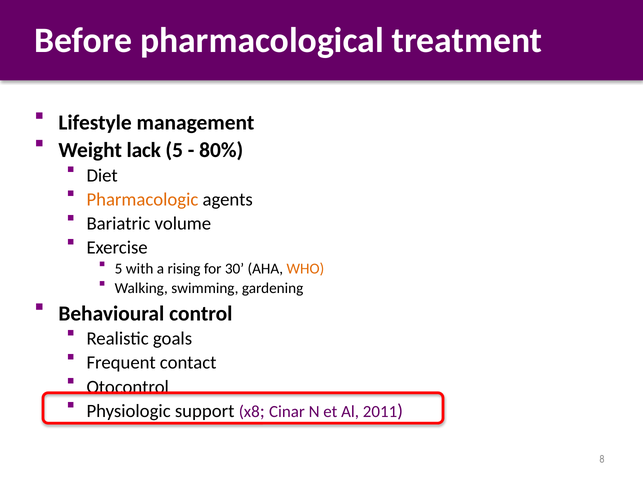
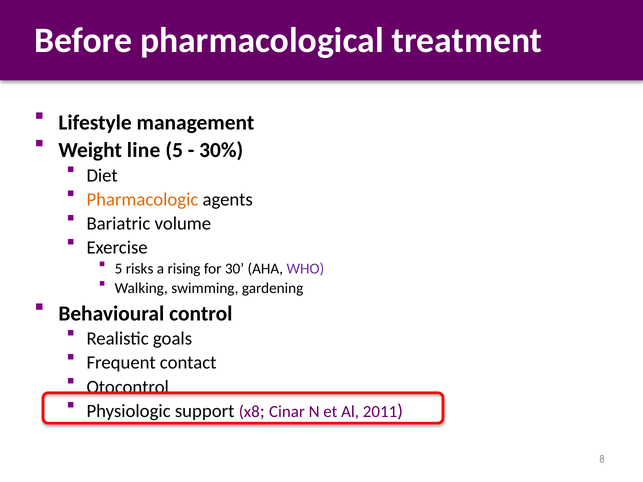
lack: lack -> line (144, 150)
80%: 80% -> 30% (221, 150)
with: with -> risks (140, 269)
WHO colour: orange -> purple (305, 269)
